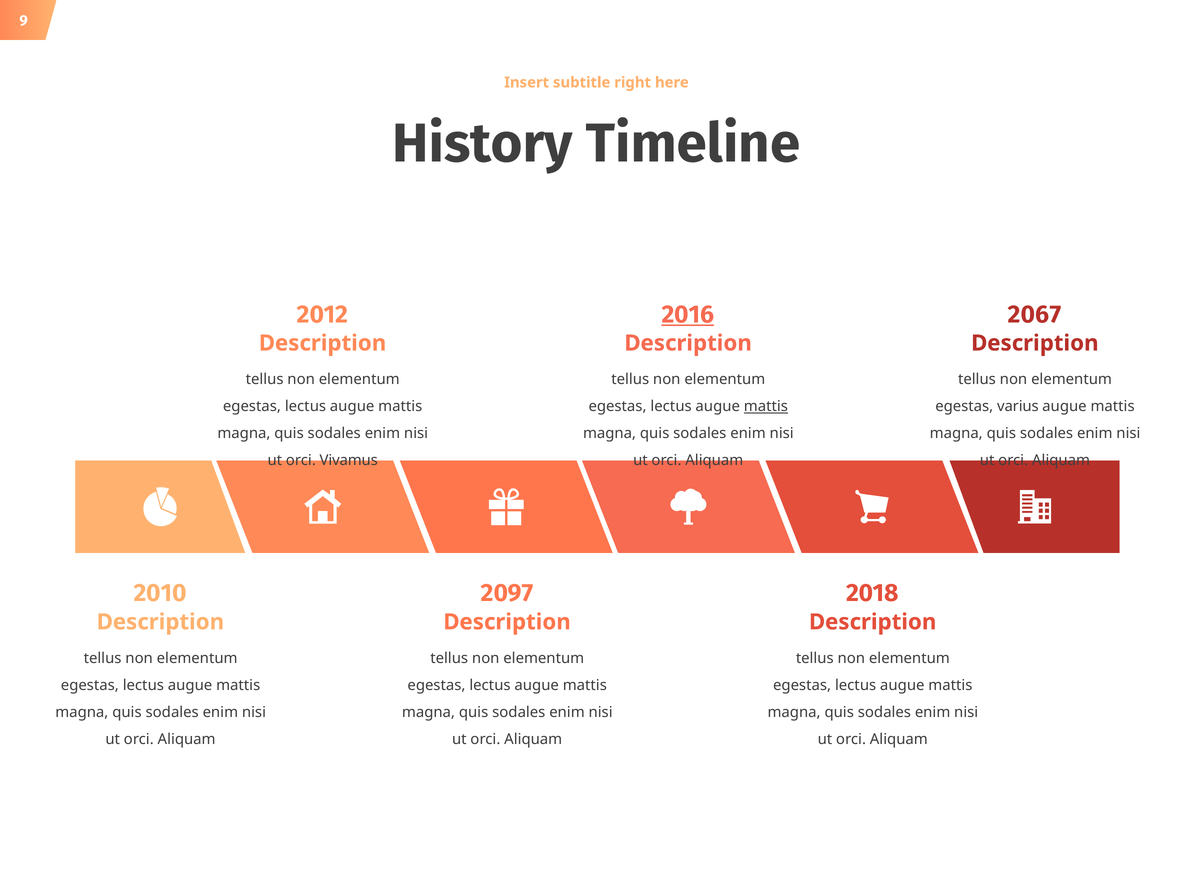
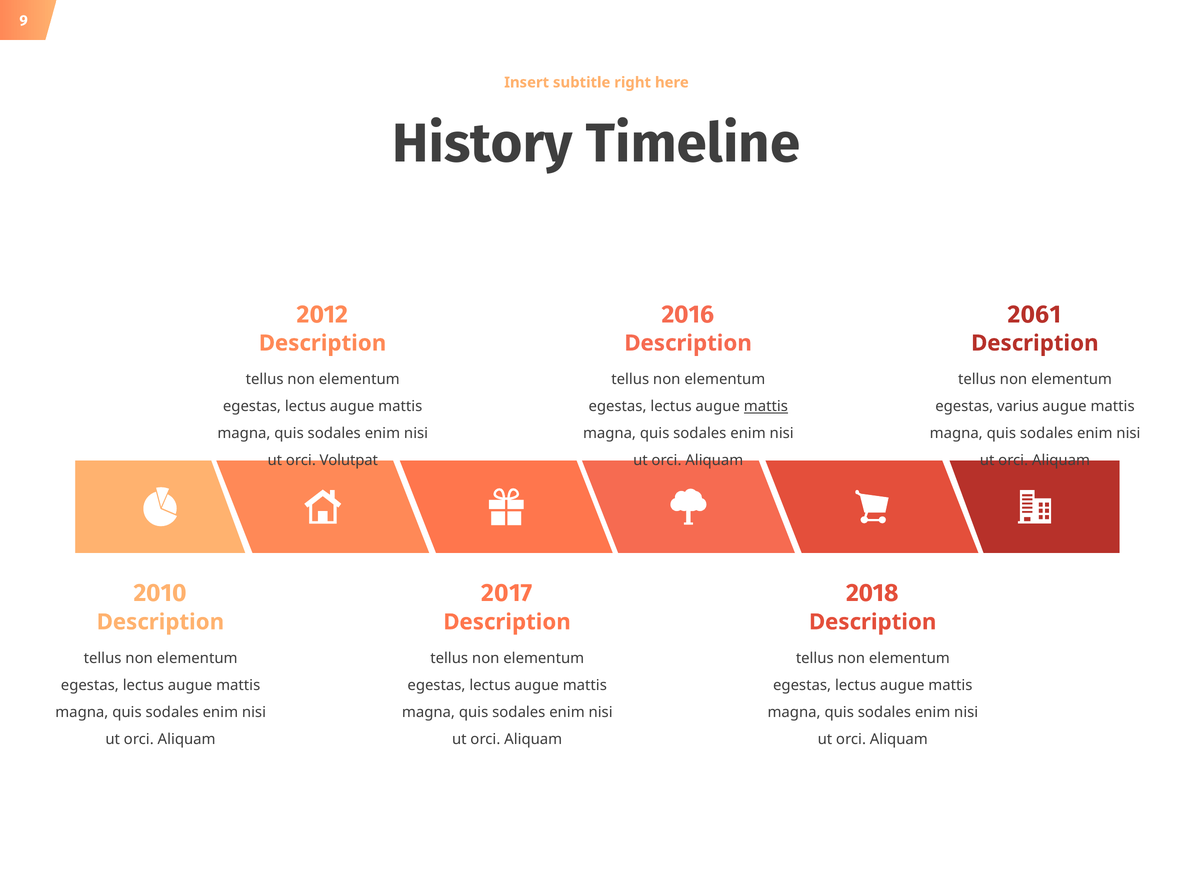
2016 underline: present -> none (688, 314)
2067: 2067 -> 2061 (1034, 314)
Vivamus: Vivamus -> Volutpat (349, 460)
2097: 2097 -> 2017 (507, 593)
